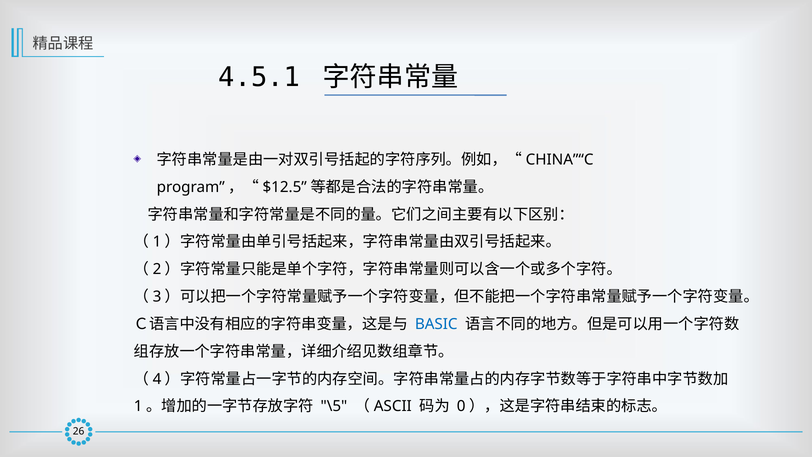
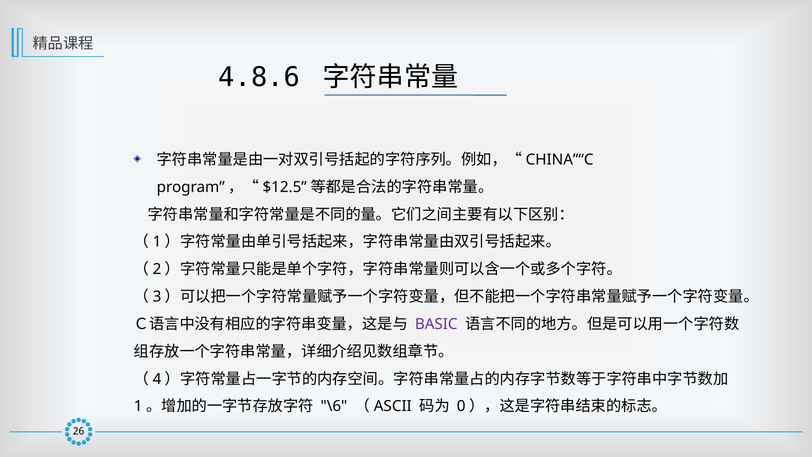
4.5.1: 4.5.1 -> 4.8.6 (259, 77)
BASIC colour: blue -> purple (436, 324)
\5: \5 -> \6 (334, 406)
